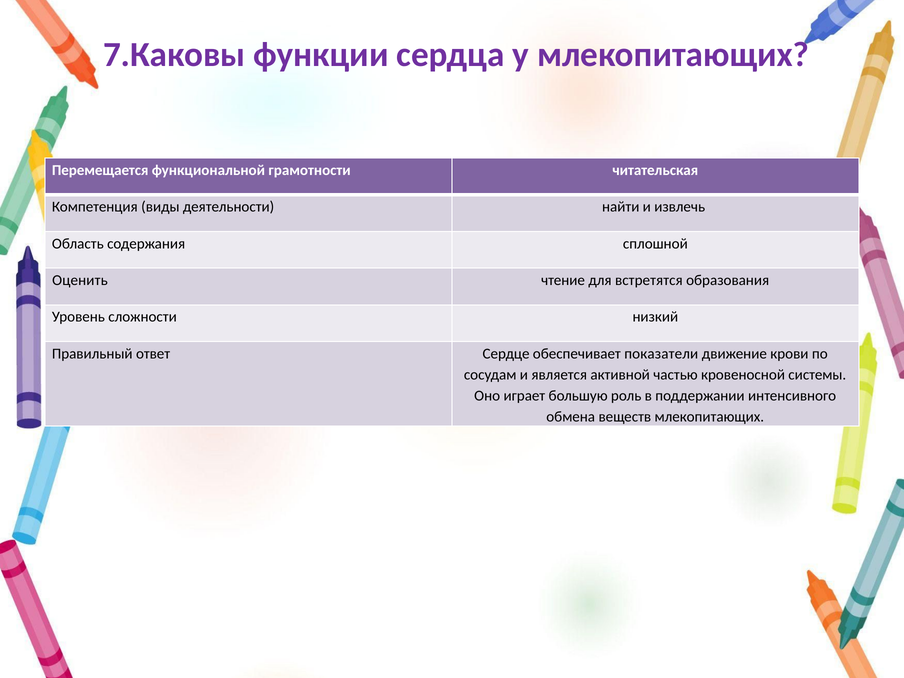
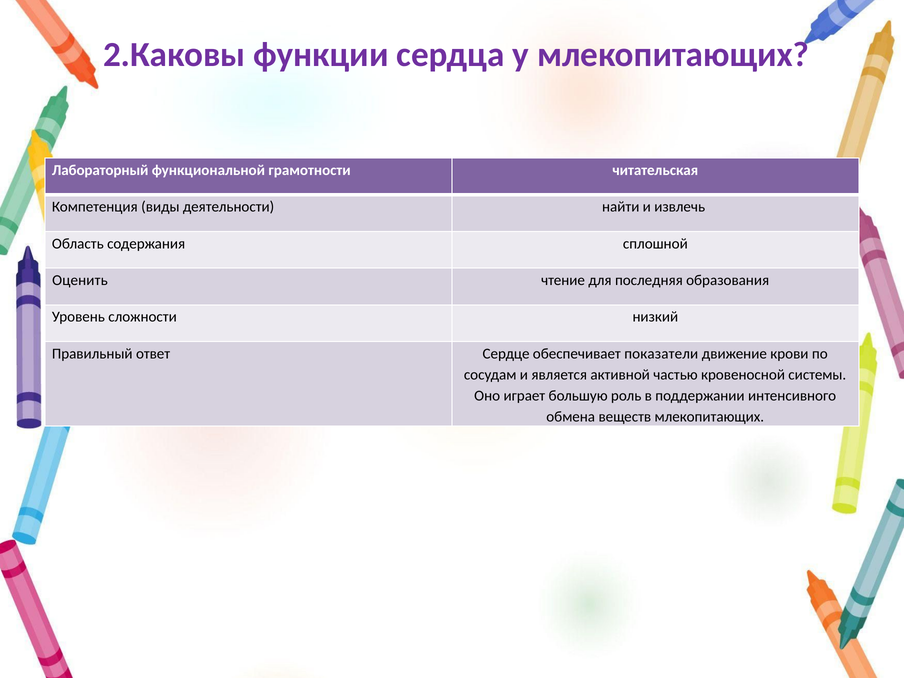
7.Каковы: 7.Каковы -> 2.Каковы (174, 55)
Перемещается: Перемещается -> Лабораторный (100, 170)
встретятся: встретятся -> последняя (649, 280)
